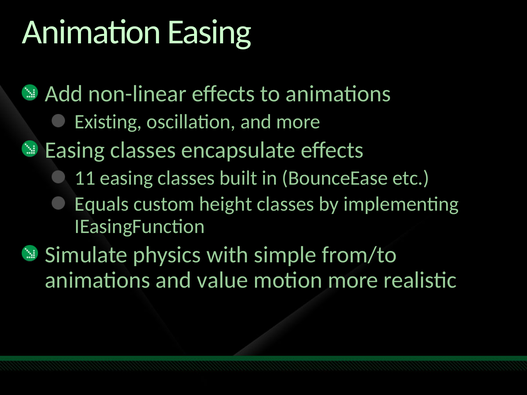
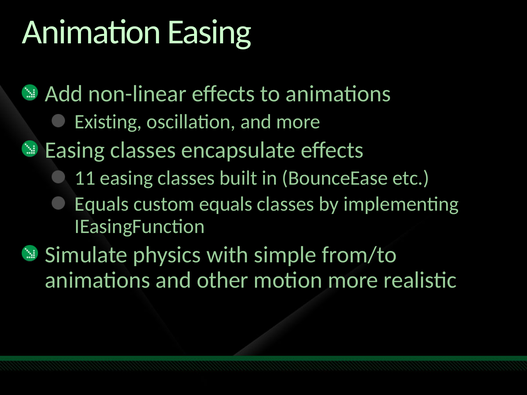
custom height: height -> equals (226, 204)
value: value -> other (223, 280)
